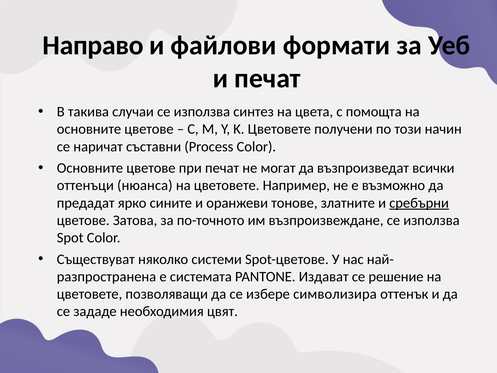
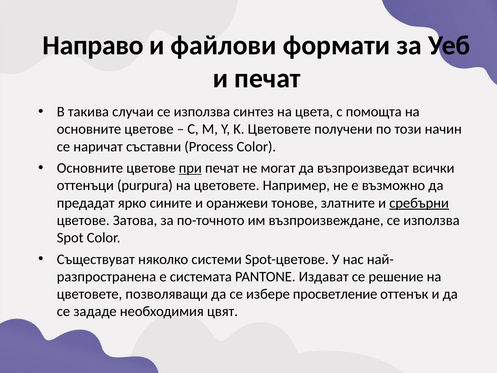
при underline: none -> present (190, 168)
нюанса: нюанса -> purpura (145, 185)
символизира: символизира -> просветление (335, 294)
